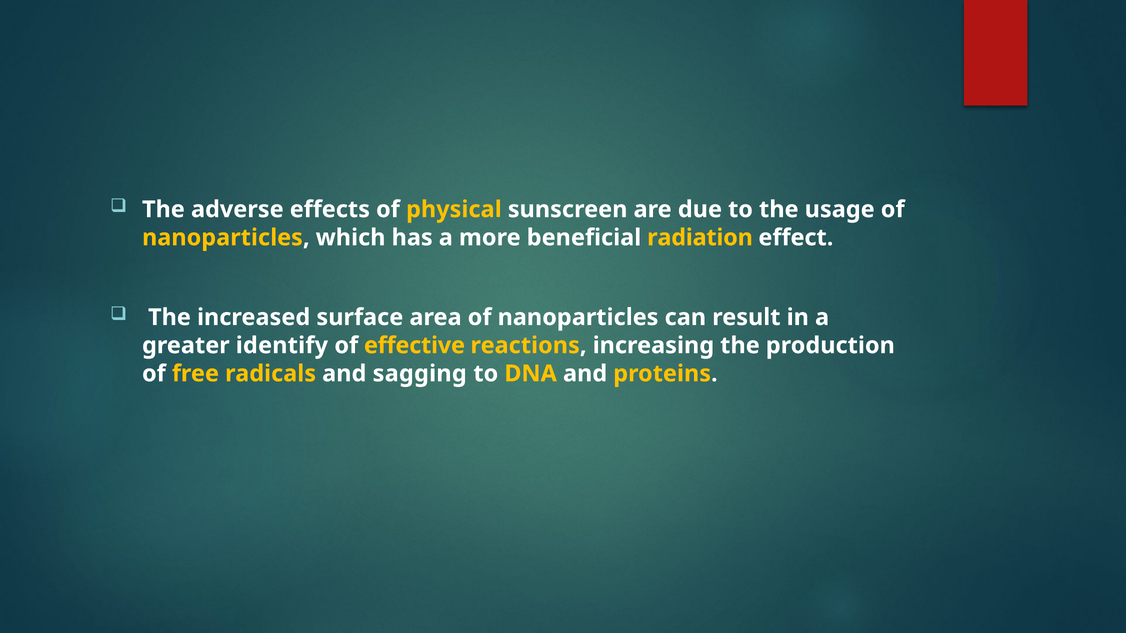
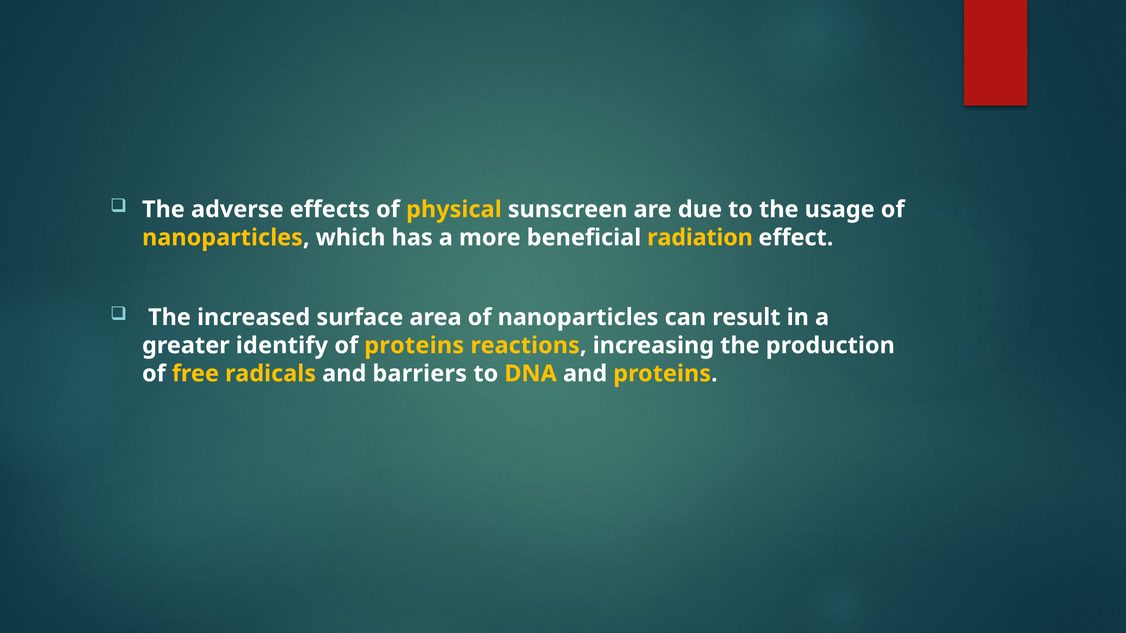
of effective: effective -> proteins (414, 346)
sagging: sagging -> barriers (420, 374)
